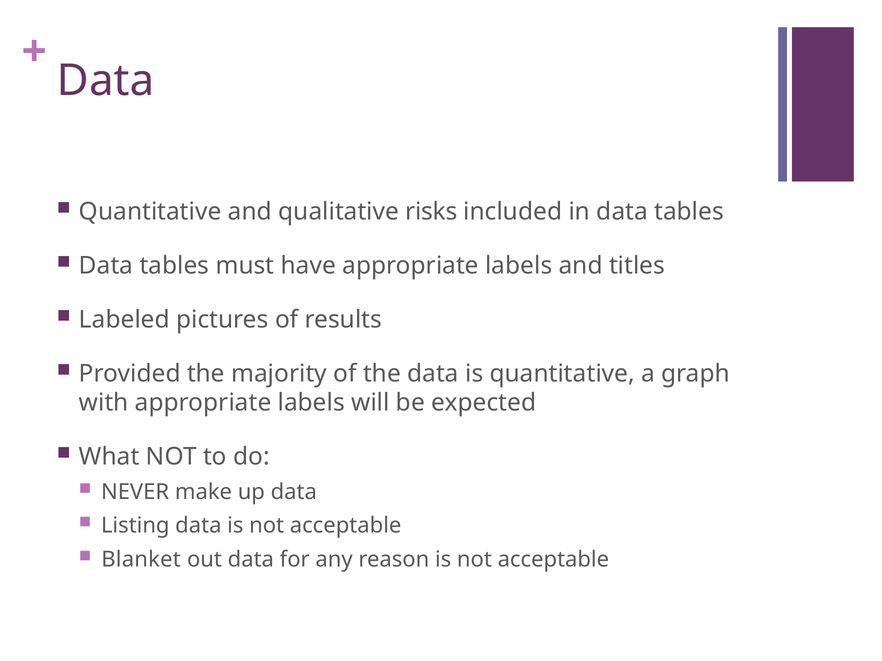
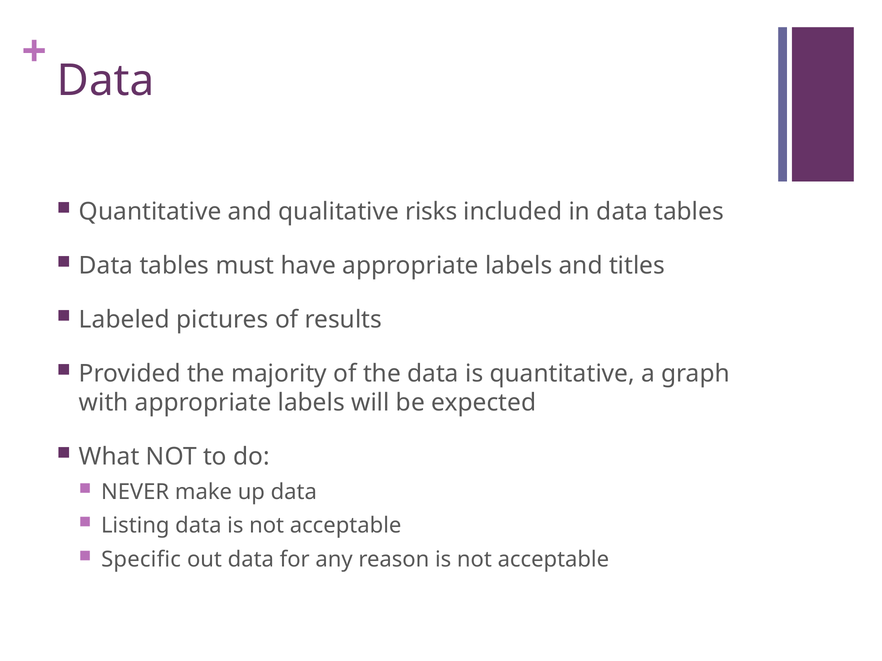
Blanket: Blanket -> Specific (141, 560)
